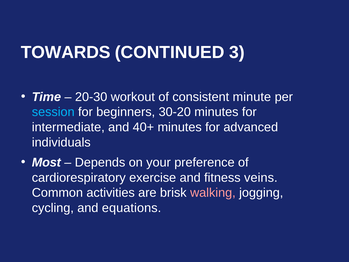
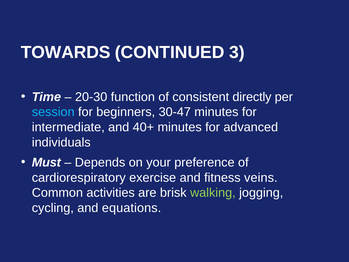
workout: workout -> function (133, 97)
minute: minute -> directly (252, 97)
30-20: 30-20 -> 30-47 (175, 112)
Most: Most -> Must (46, 162)
walking colour: pink -> light green (213, 193)
